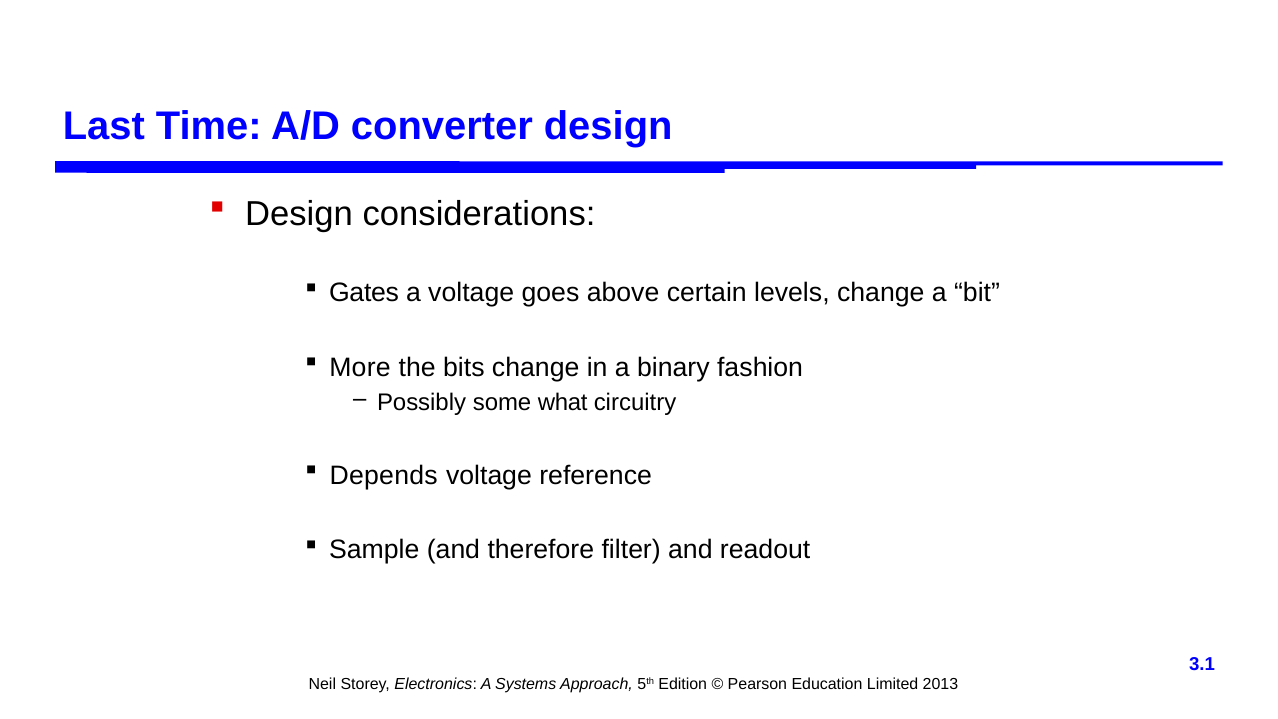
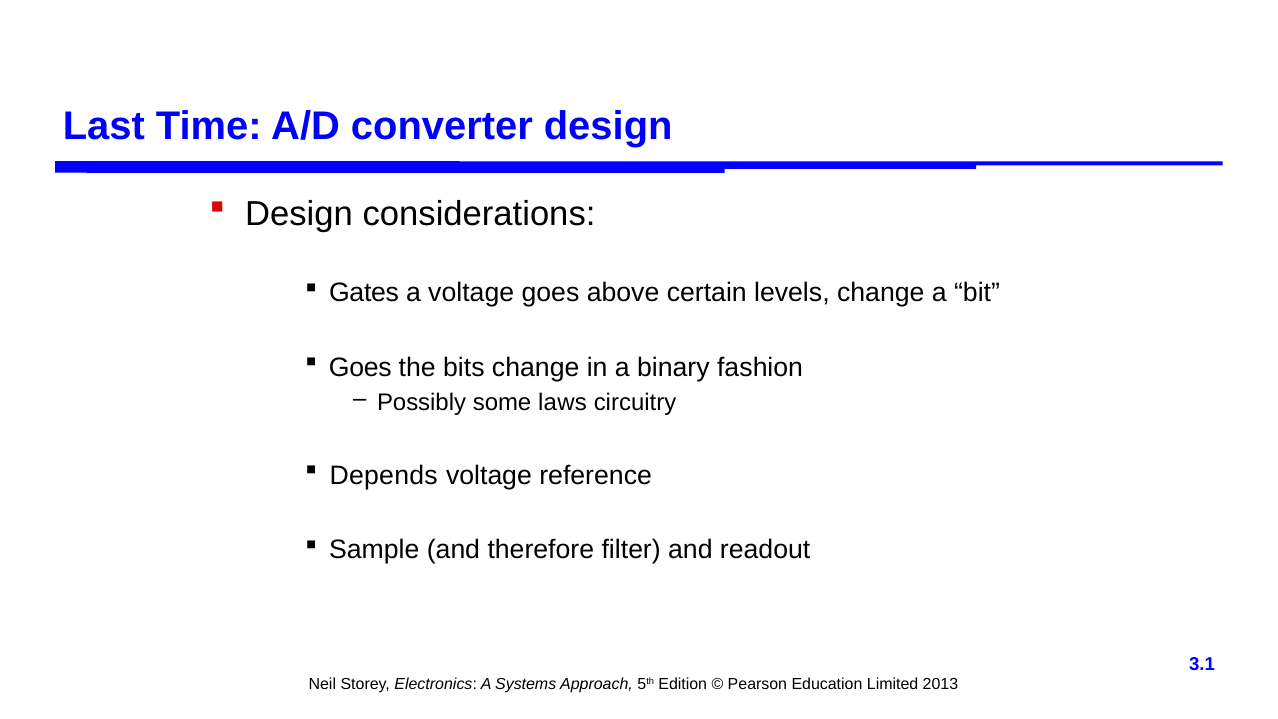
More: More -> Goes (360, 367)
what: what -> laws (562, 402)
